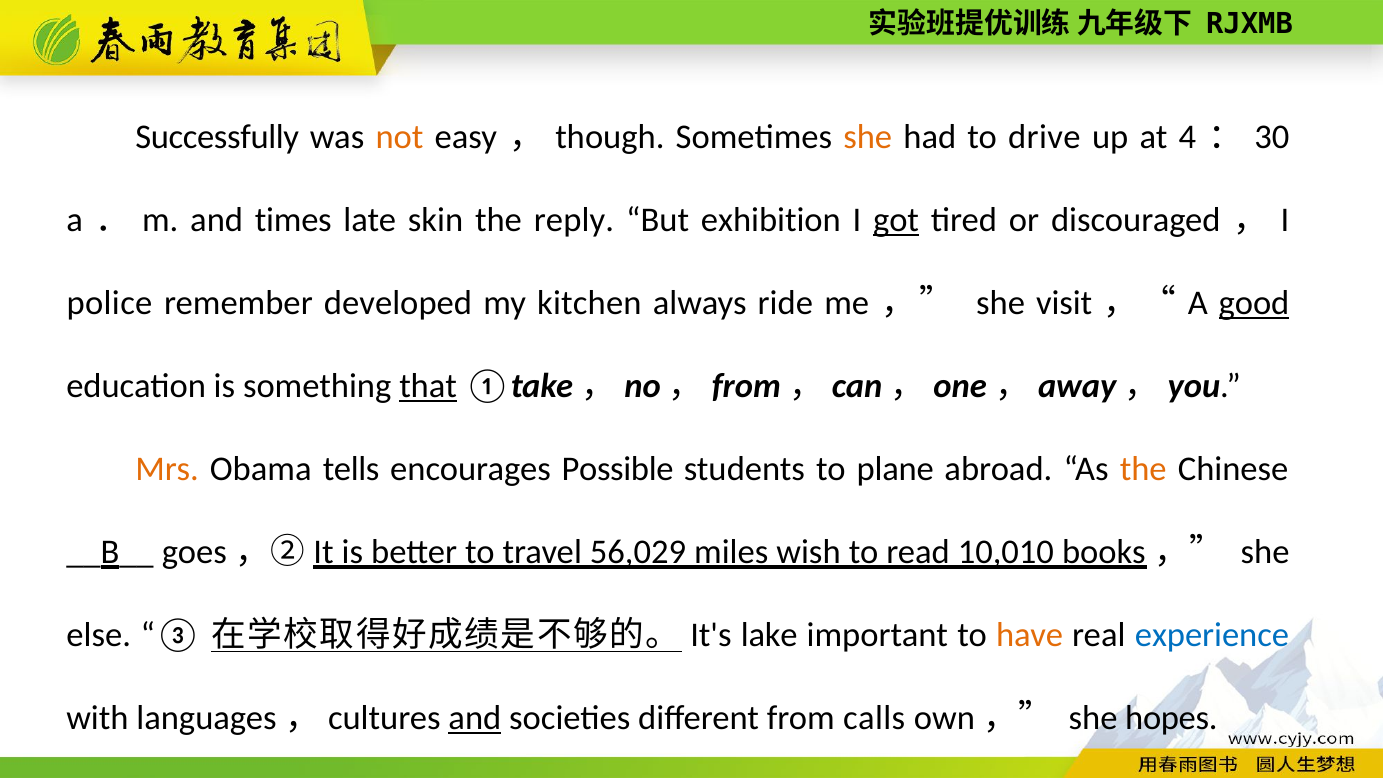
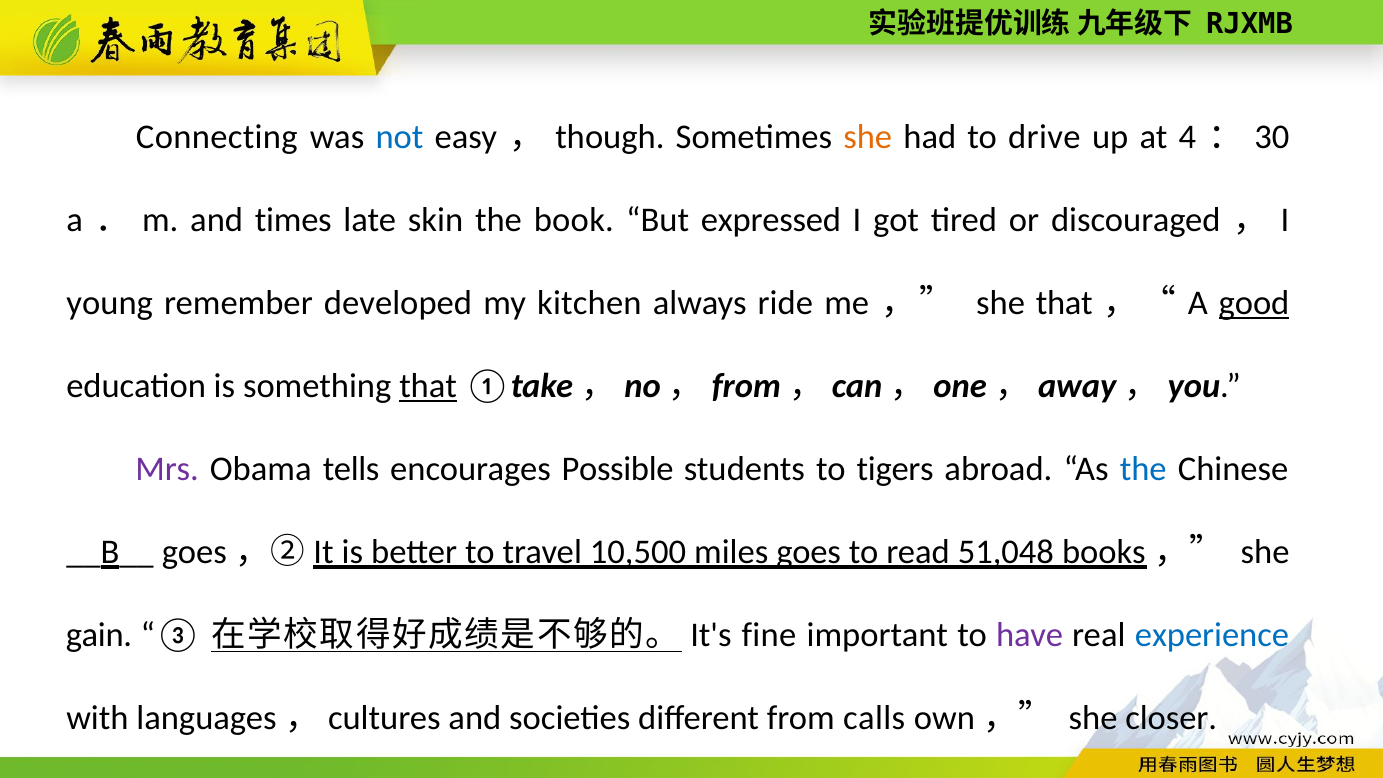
Successfully: Successfully -> Connecting (217, 137)
not colour: orange -> blue (400, 137)
reply: reply -> book (574, 220)
exhibition: exhibition -> expressed (771, 220)
got underline: present -> none (896, 220)
police: police -> young (110, 303)
she visit: visit -> that (1064, 303)
Mrs colour: orange -> purple (167, 469)
plane: plane -> tigers (895, 469)
the colour: orange -> blue (1143, 469)
56,029: 56,029 -> 10,500 (638, 552)
wish: wish -> goes (809, 552)
10,010: 10,010 -> 51,048 (1006, 552)
else: else -> gain (99, 635)
lake: lake -> fine (769, 635)
have colour: orange -> purple (1030, 635)
and underline: present -> none (475, 718)
hopes: hopes -> closer (1171, 718)
